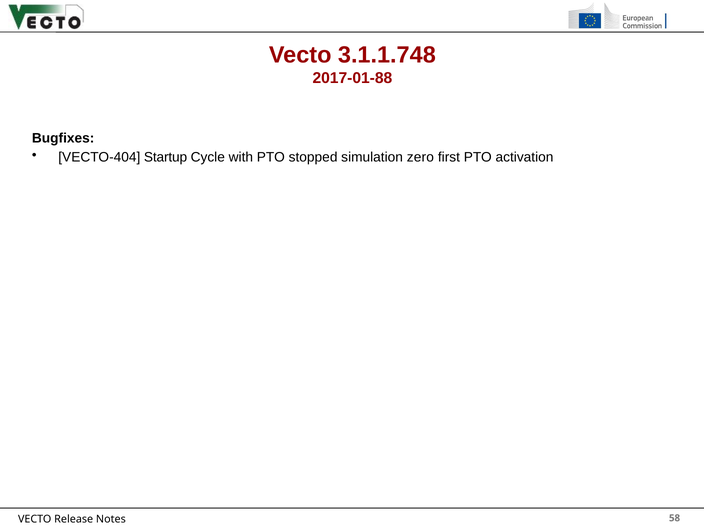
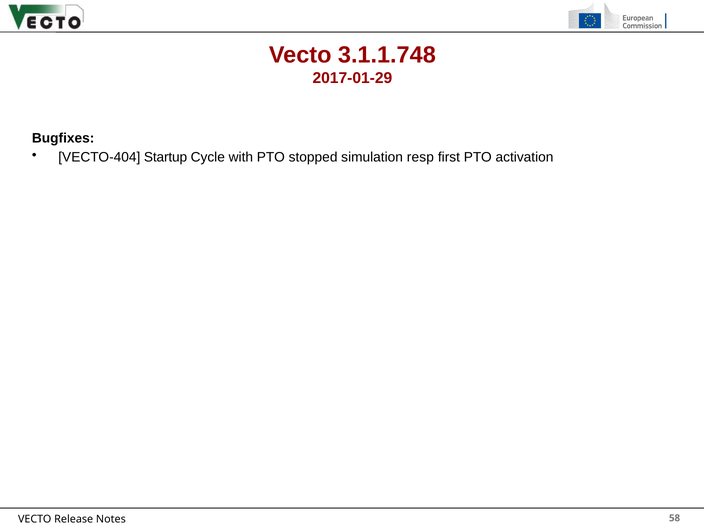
2017-01-88: 2017-01-88 -> 2017-01-29 (352, 78)
zero: zero -> resp (420, 157)
